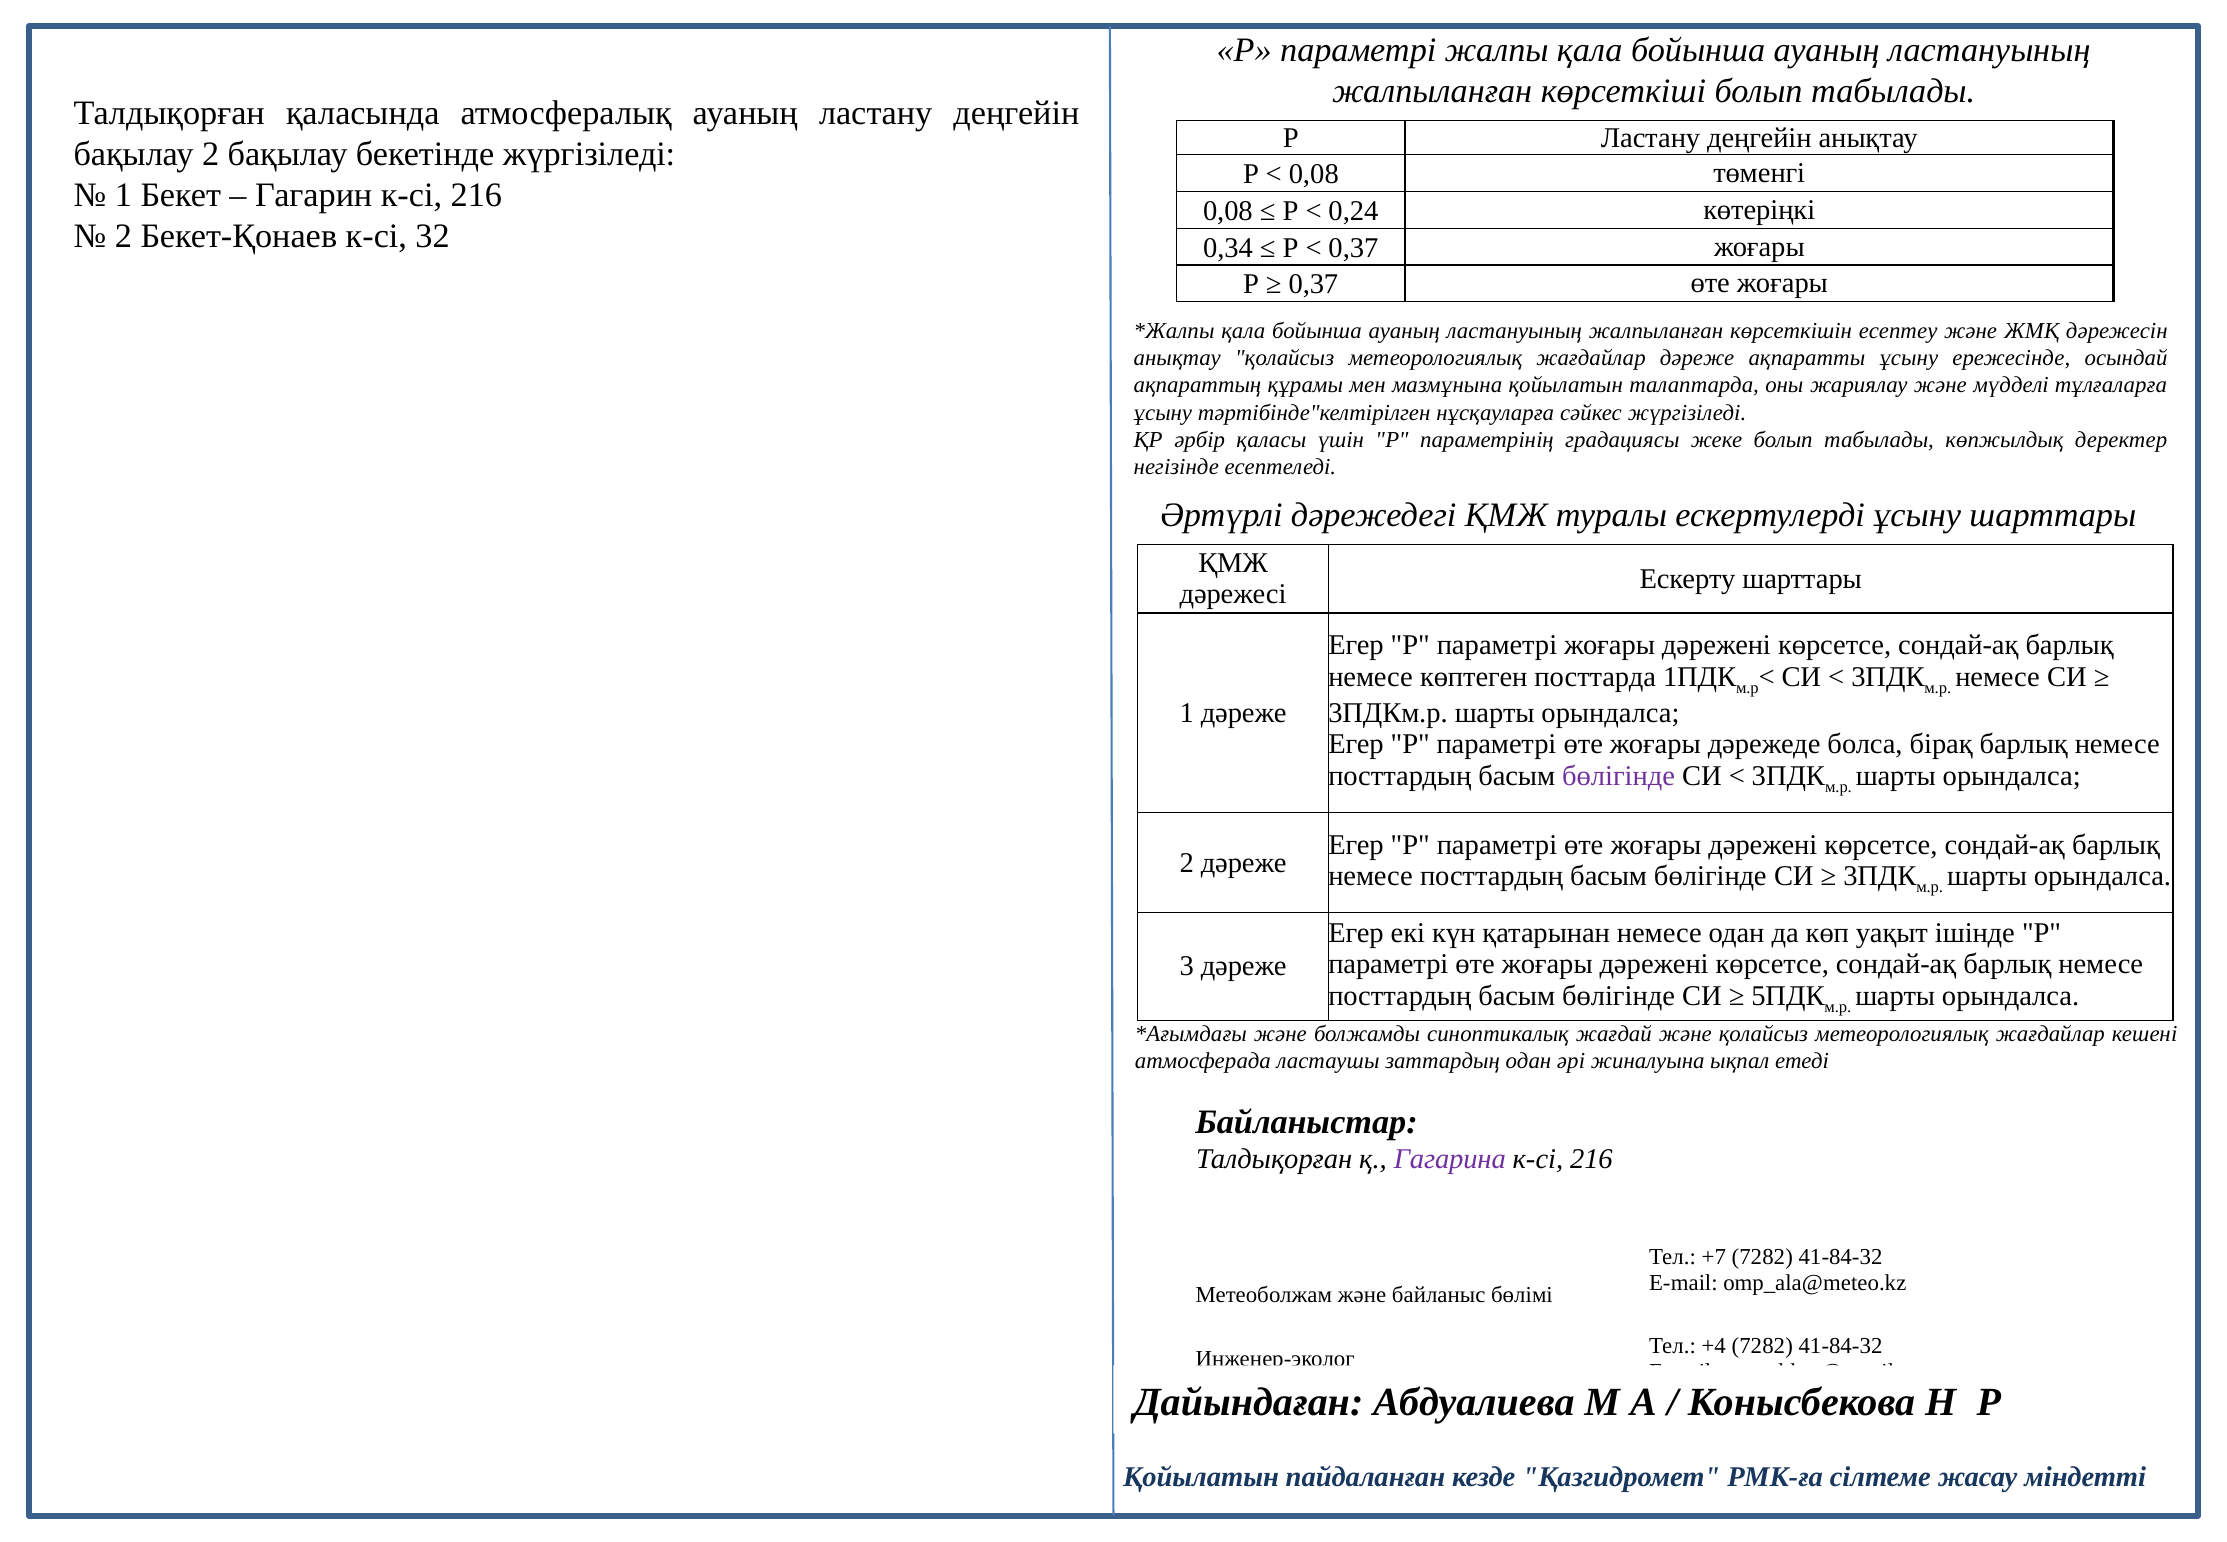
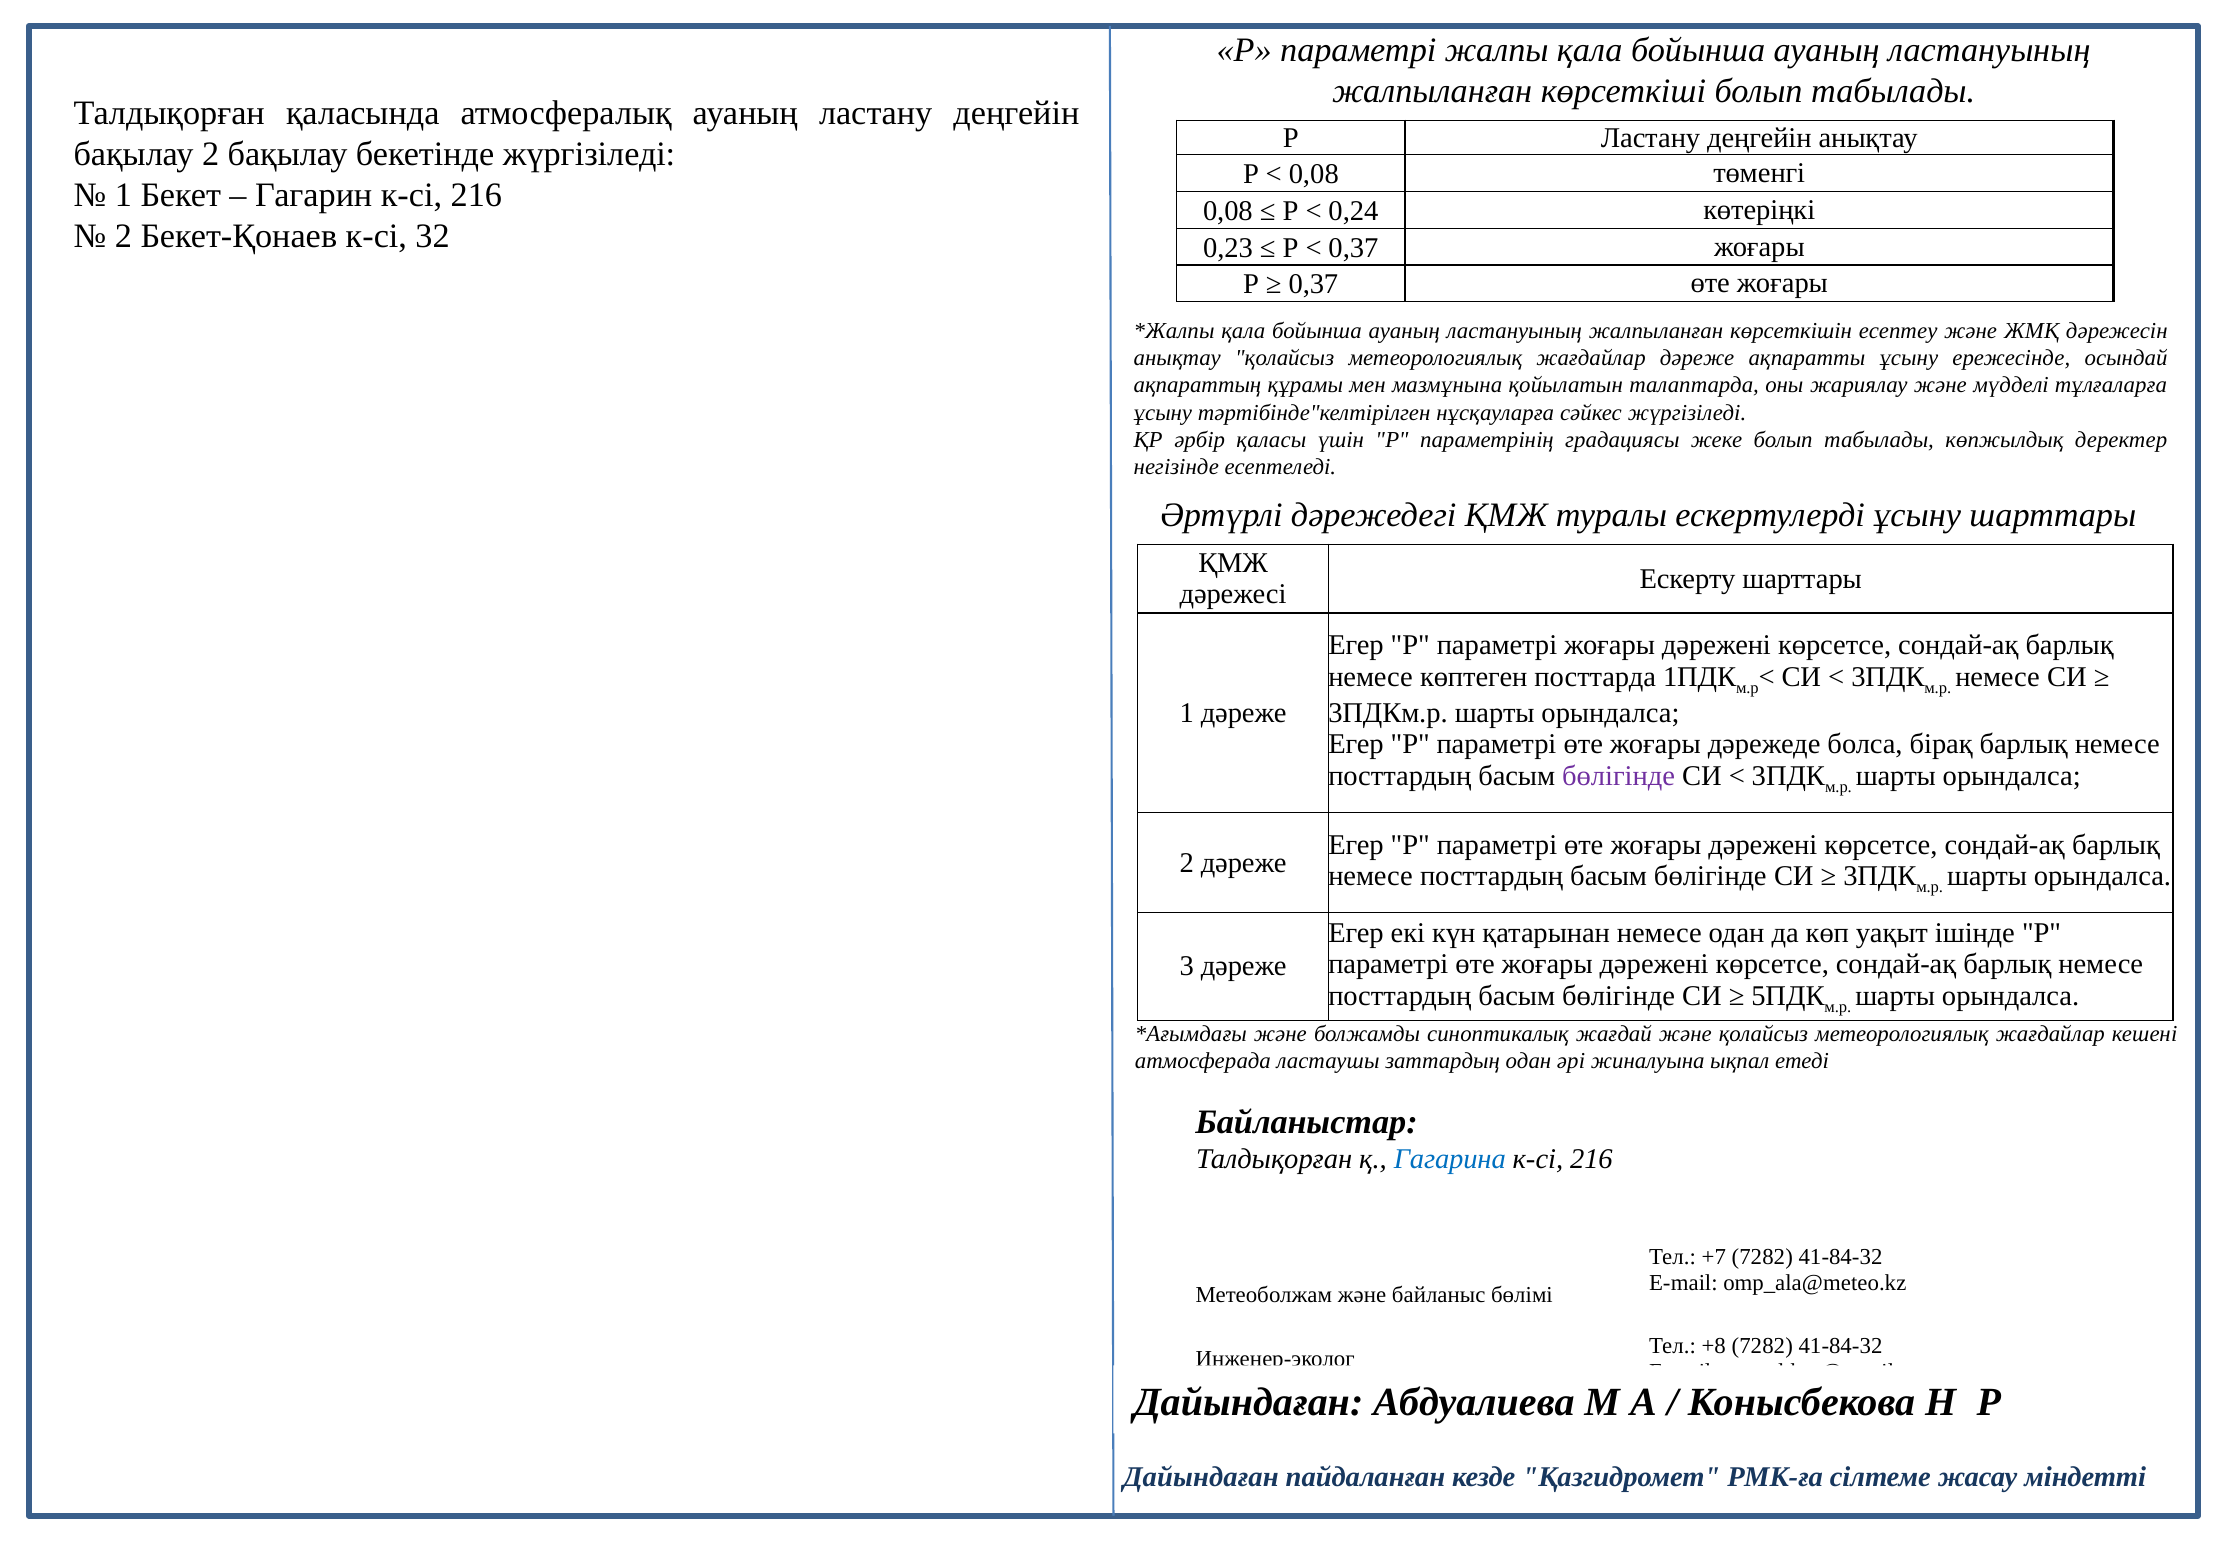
0,34: 0,34 -> 0,23 (1228, 248)
Гагарина colour: purple -> blue (1450, 1159)
+4: +4 -> +8 (1714, 1346)
Қойылатын: Қойылатын -> Дайындаған (1201, 1477)
